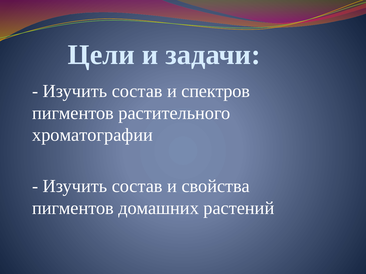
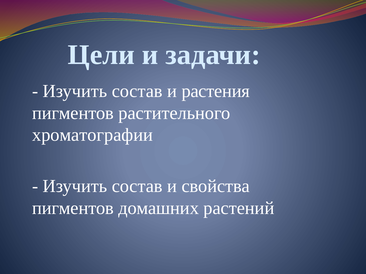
спектров: спектров -> растения (216, 91)
